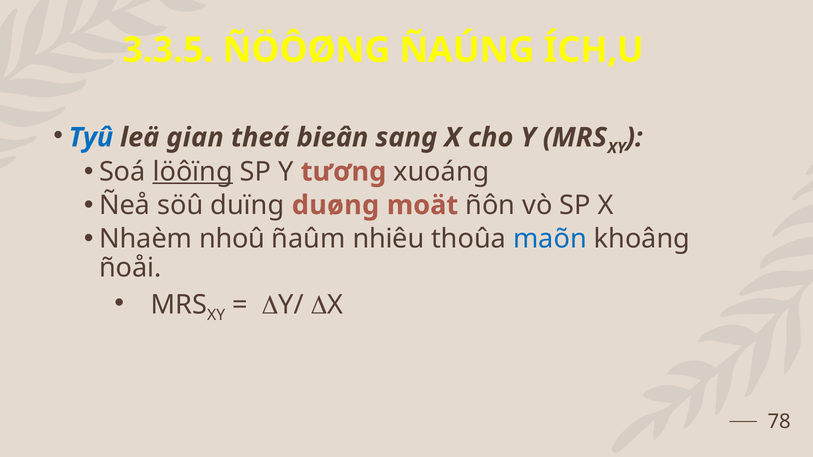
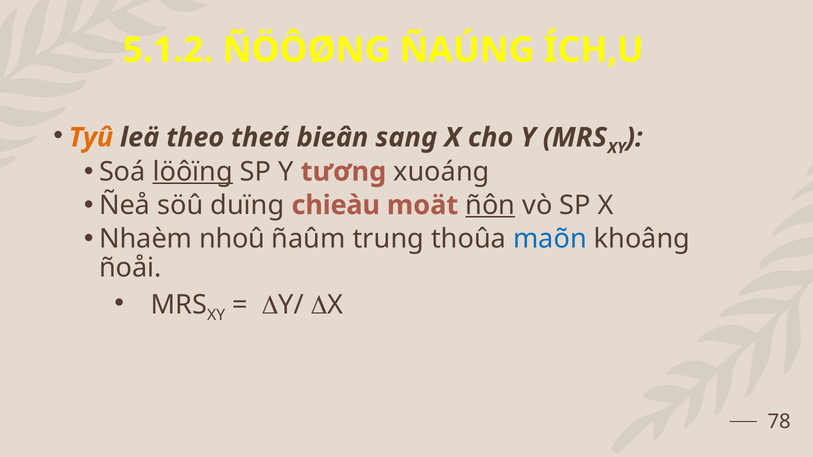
3.3.5: 3.3.5 -> 5.1.2 (168, 50)
Tyû colour: blue -> orange (91, 138)
gian: gian -> theo (195, 138)
duøng: duøng -> chieàu (336, 205)
ñôn underline: none -> present (490, 205)
nhiêu: nhiêu -> trung (388, 239)
